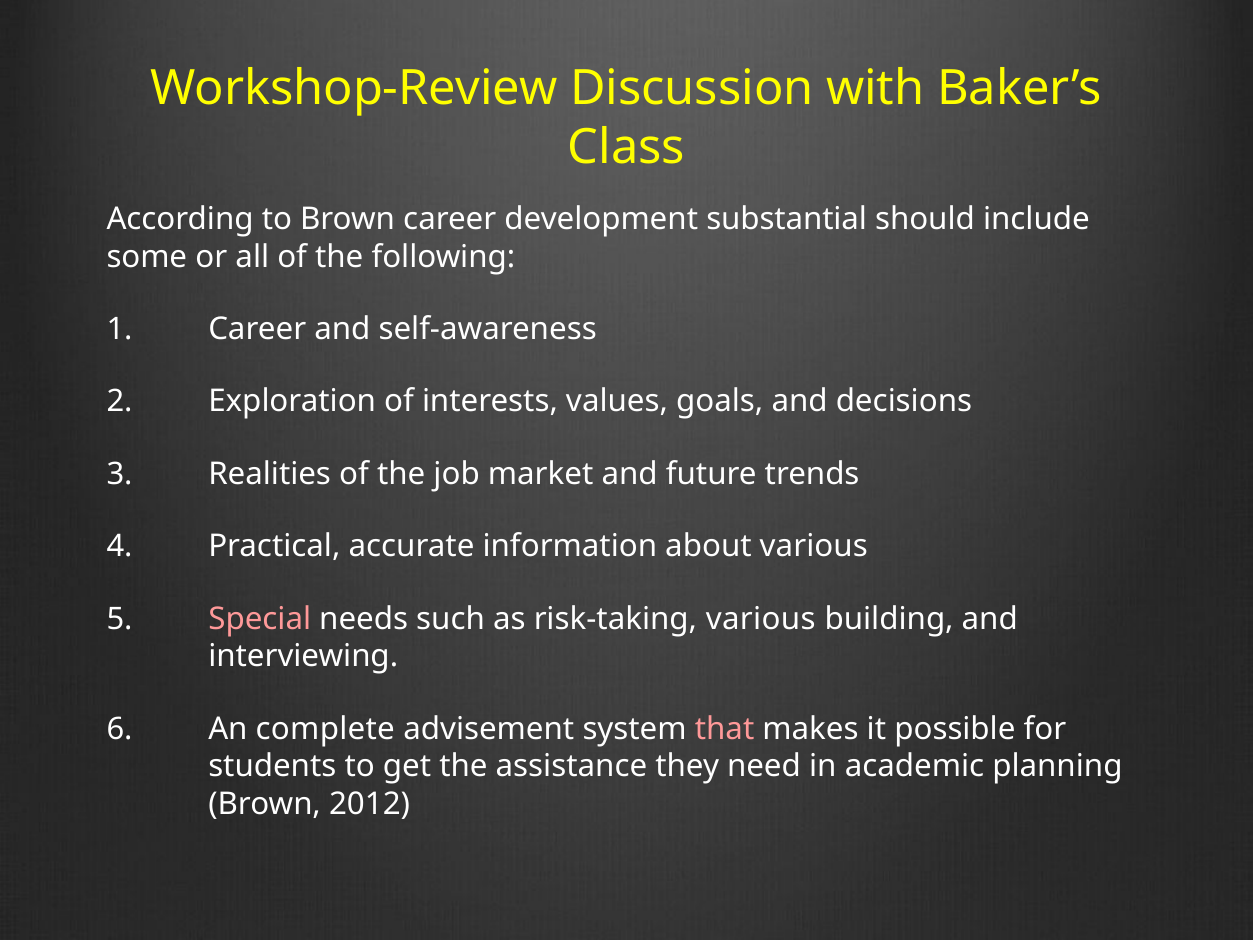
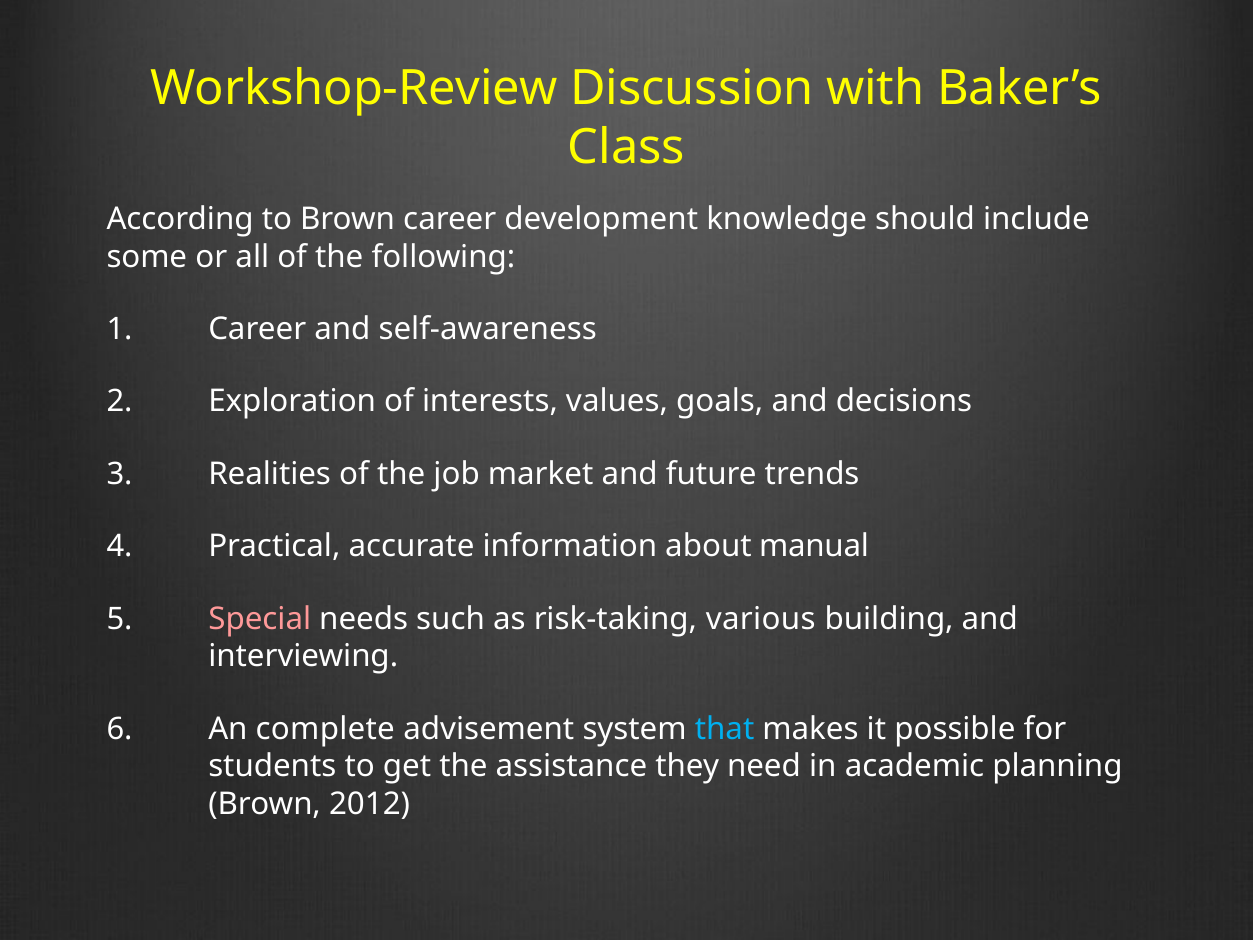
substantial: substantial -> knowledge (787, 219)
about various: various -> manual (814, 546)
that colour: pink -> light blue (725, 729)
